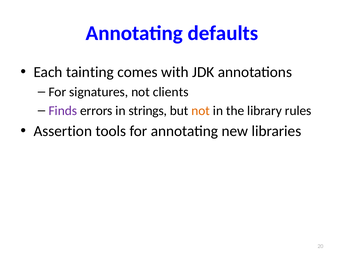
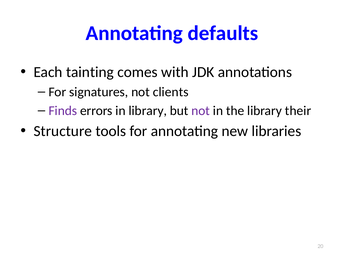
in strings: strings -> library (148, 111)
not colour: orange -> purple (201, 111)
rules: rules -> their (298, 111)
Assertion: Assertion -> Structure (63, 131)
